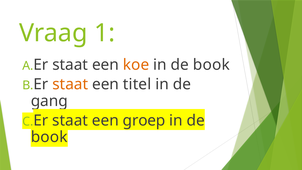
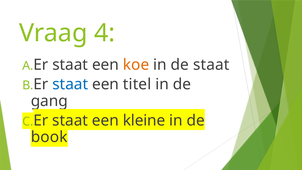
1: 1 -> 4 (105, 33)
book: book -> staat (211, 65)
staat colour: orange -> blue (70, 84)
groep: groep -> kleine (144, 120)
